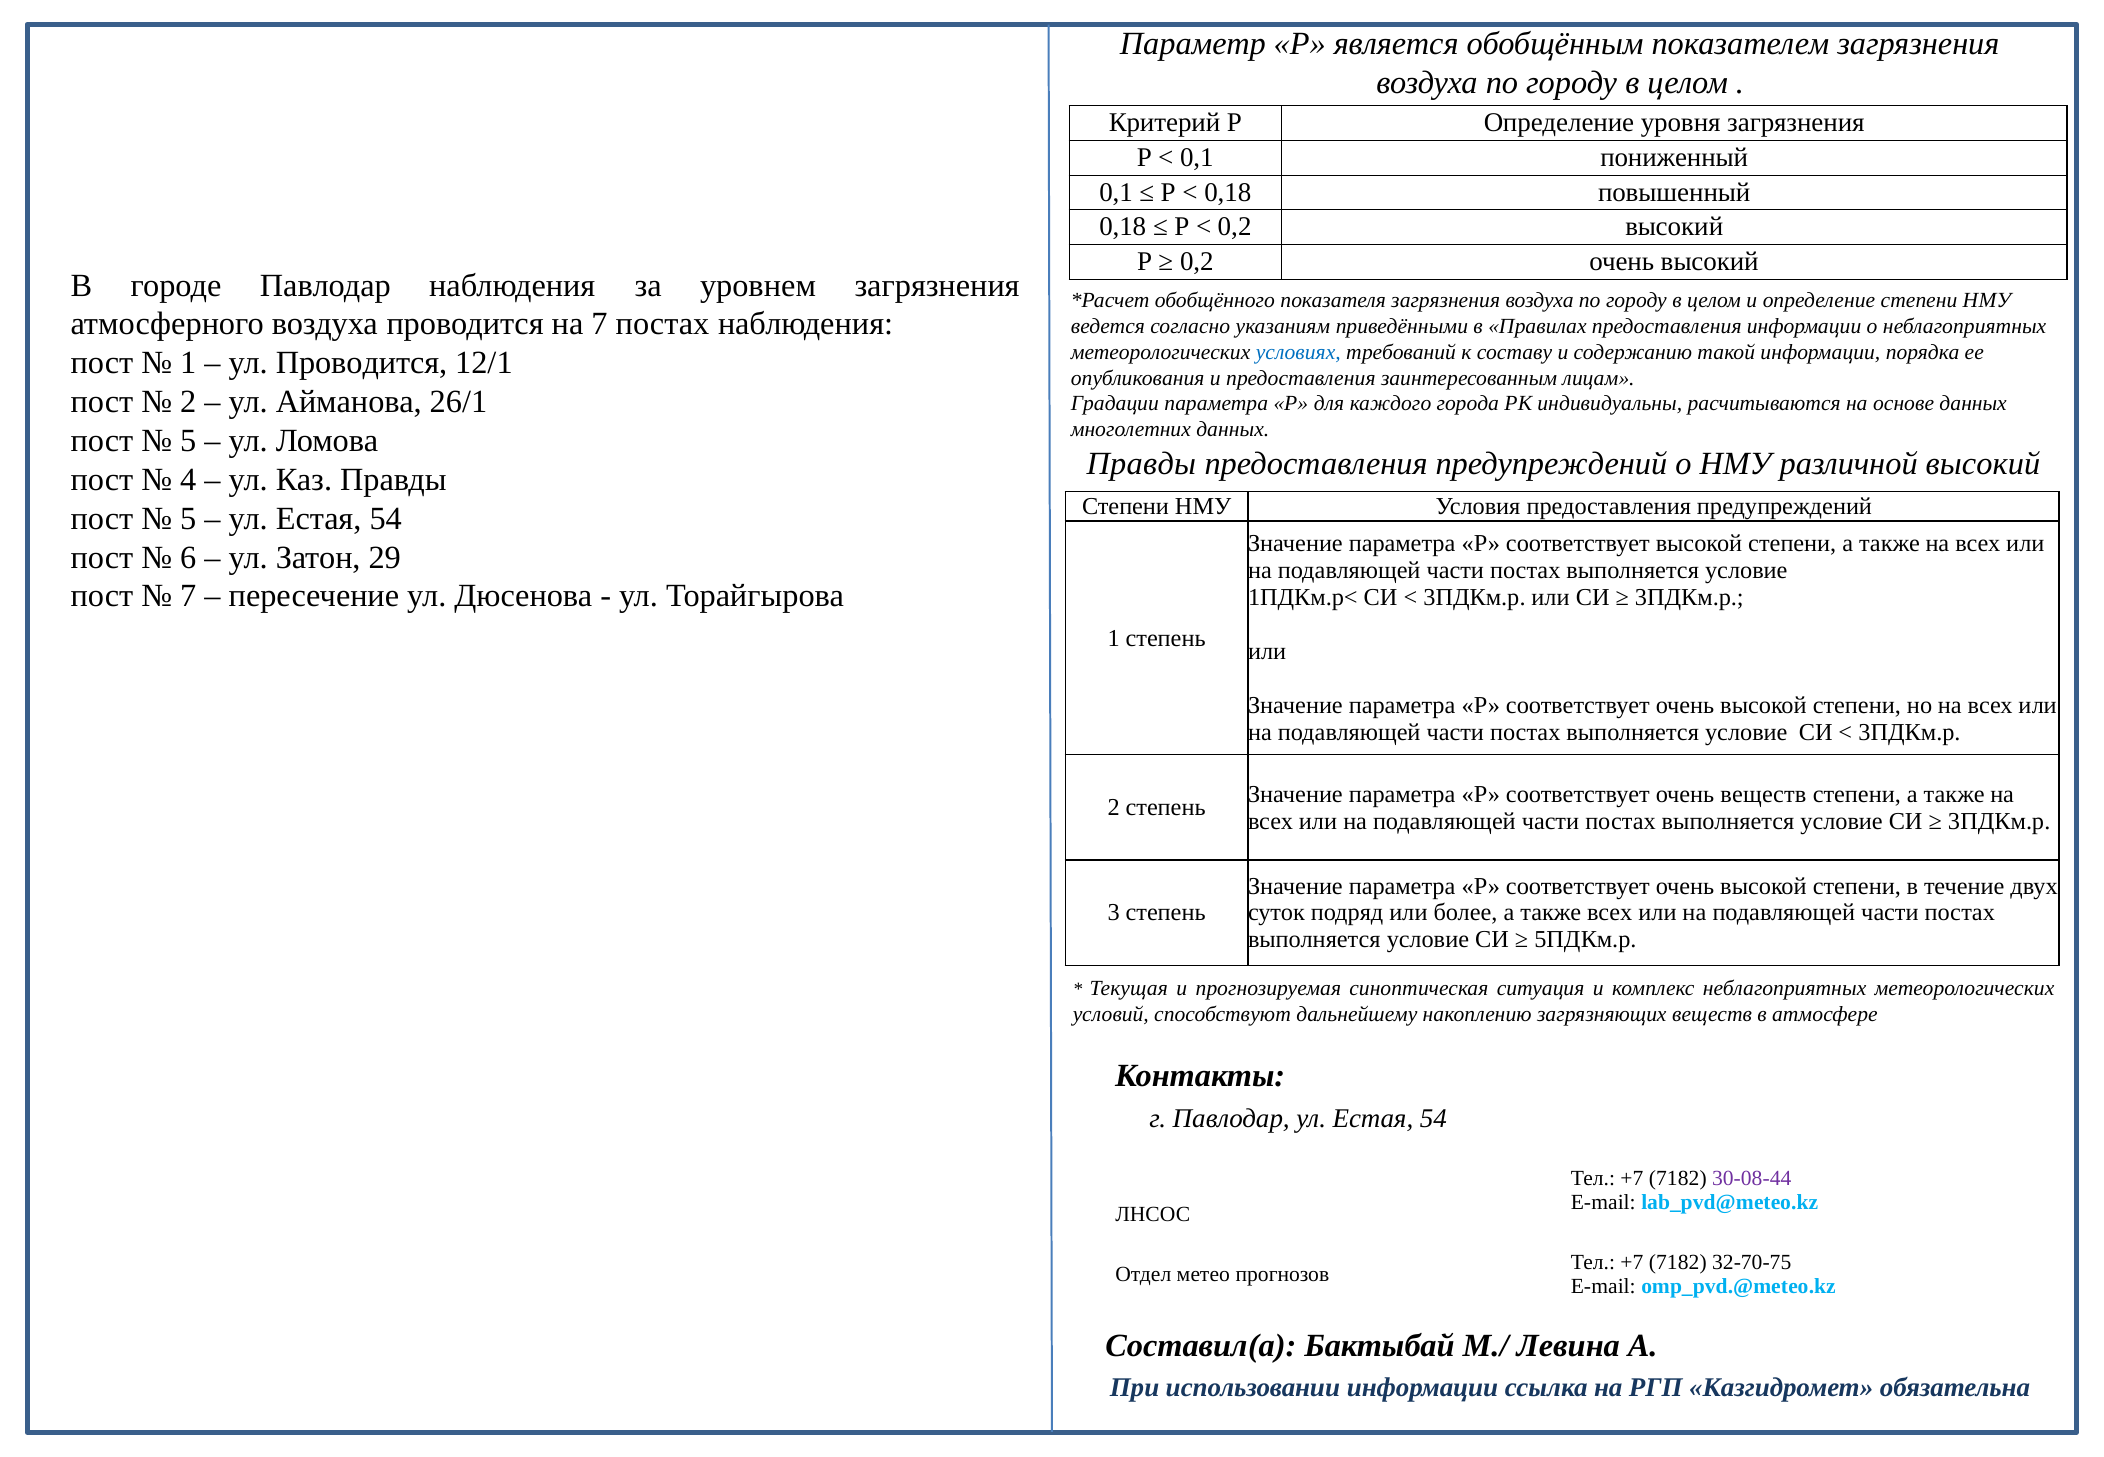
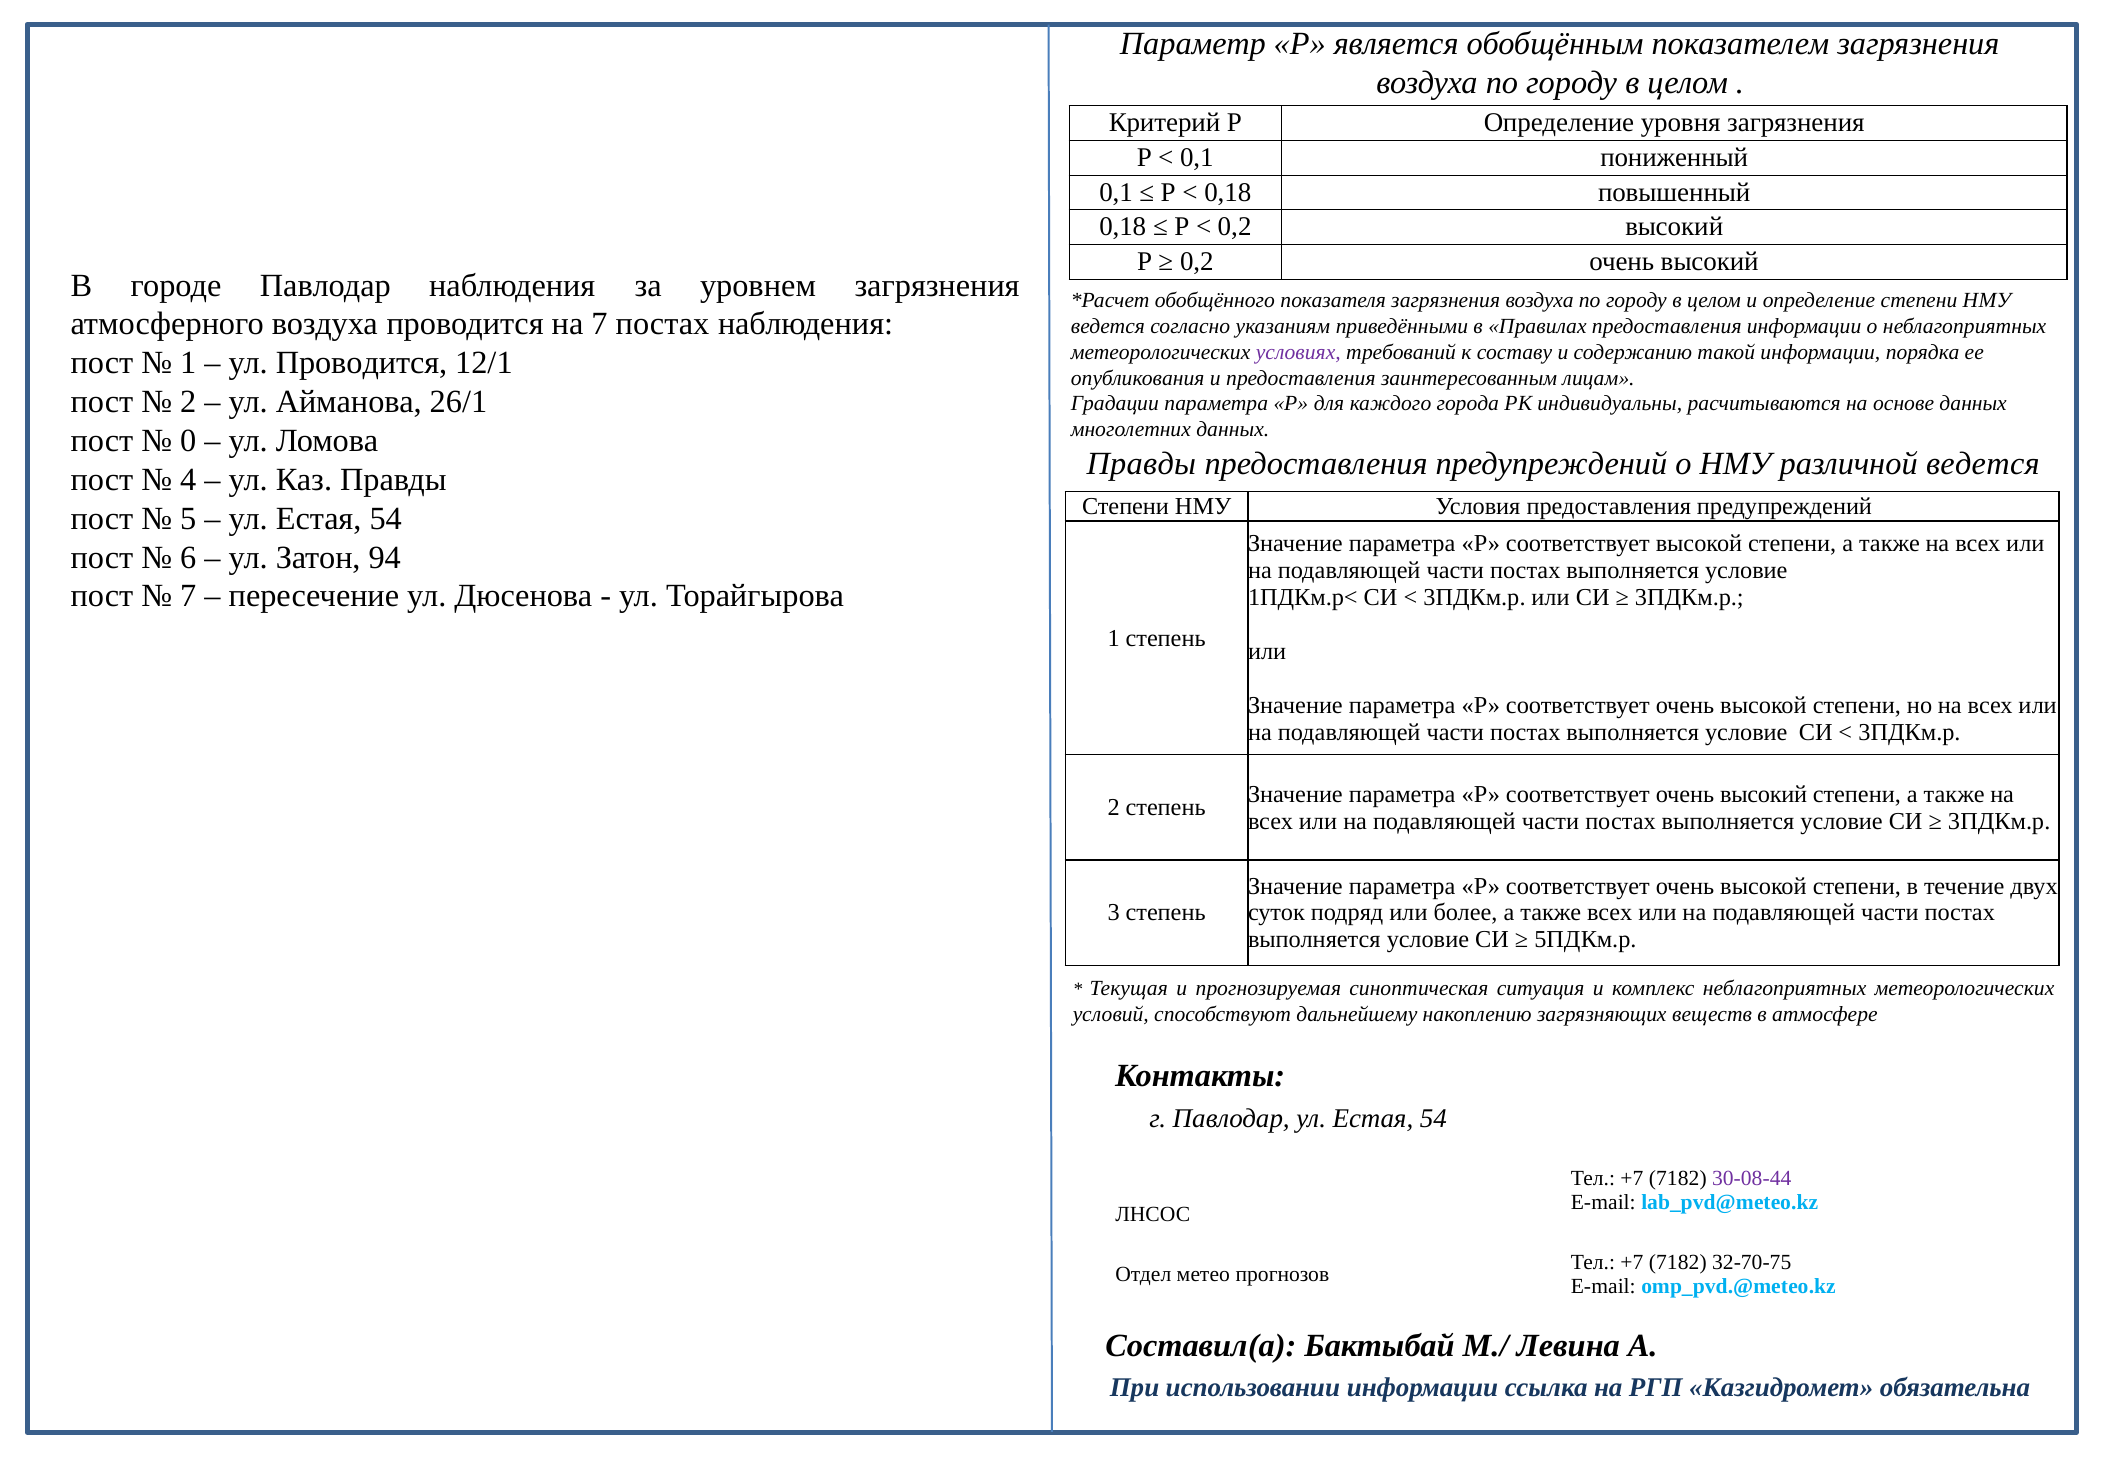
условиях colour: blue -> purple (1298, 352)
5: 5 -> 0 (188, 441)
различной высокий: высокий -> ведется (1983, 464)
29: 29 -> 94 (385, 557)
соответствует очень веществ: веществ -> высокий (1764, 794)
